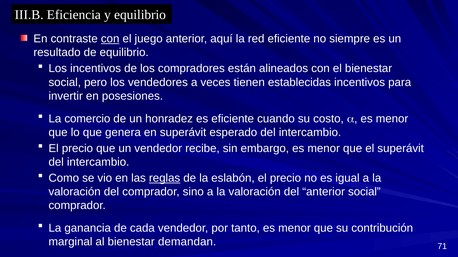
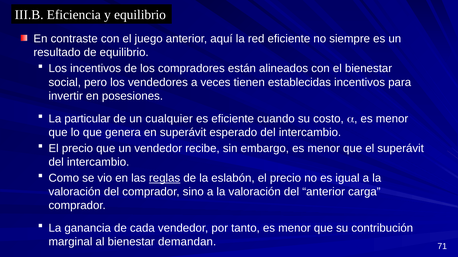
con underline: present -> none (110, 39)
comercio: comercio -> particular (87, 119)
honradez: honradez -> cualquier (169, 119)
anterior social: social -> carga (364, 192)
